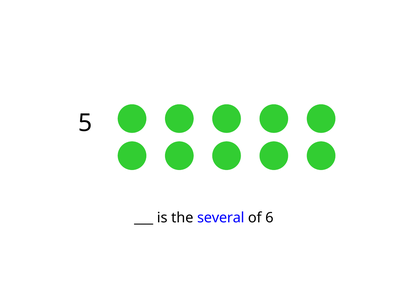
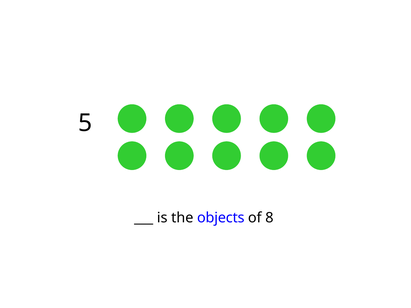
several: several -> objects (221, 218)
6: 6 -> 8 (269, 218)
